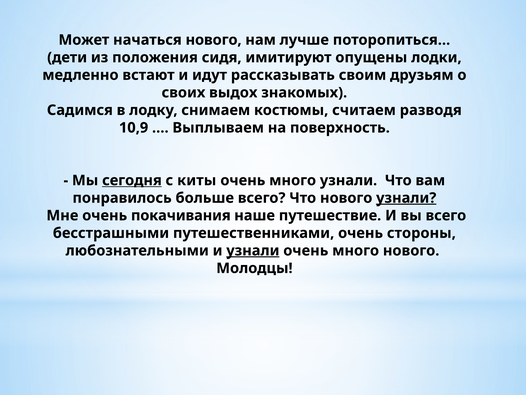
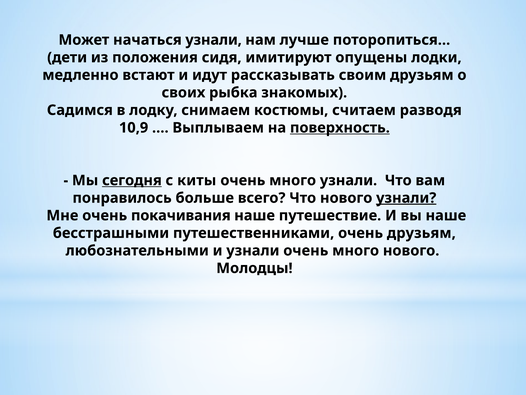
начаться нового: нового -> узнали (214, 40)
выдох: выдох -> рыбка (233, 92)
поверхность underline: none -> present (340, 128)
вы всего: всего -> наше (446, 215)
очень стороны: стороны -> друзьям (421, 233)
узнали underline: present -> none (253, 250)
